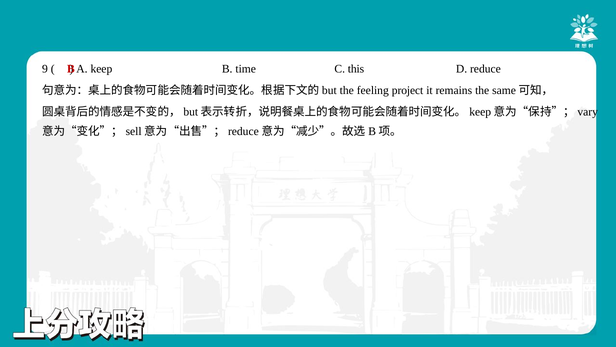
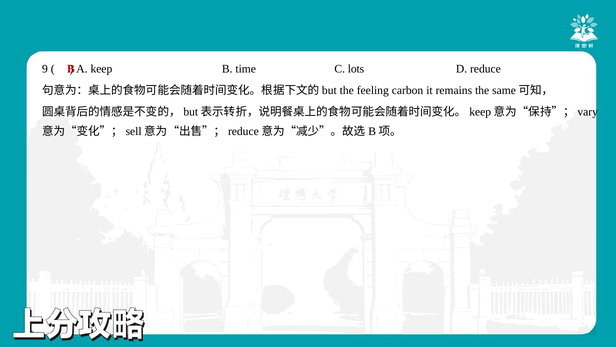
this: this -> lots (356, 69)
project: project -> carbon (408, 90)
